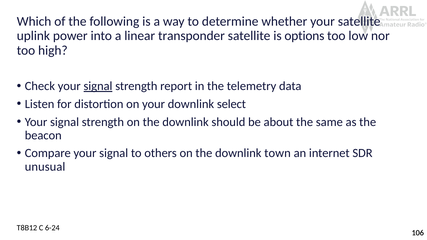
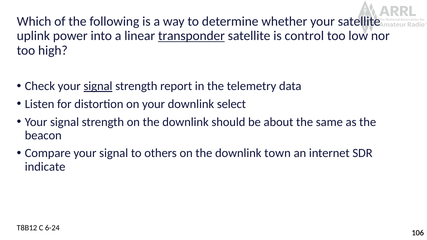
transponder underline: none -> present (191, 36)
options: options -> control (304, 36)
unusual: unusual -> indicate (45, 167)
